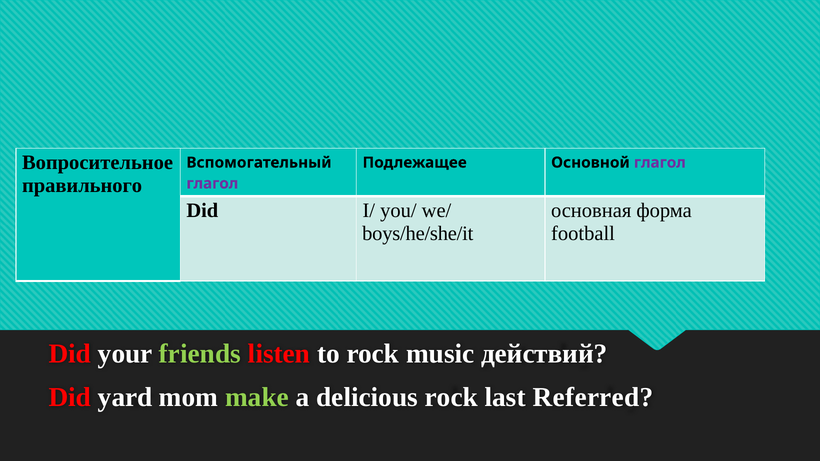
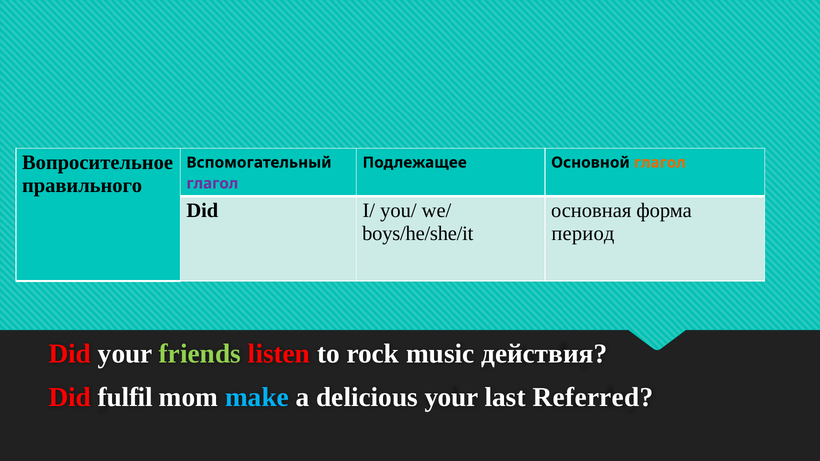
глагол colour: purple -> orange (660, 163)
football: football -> период (583, 233)
действий: действий -> действия (544, 354)
yard: yard -> fulfil (125, 397)
make colour: light green -> light blue (257, 397)
delicious rock: rock -> your (451, 397)
